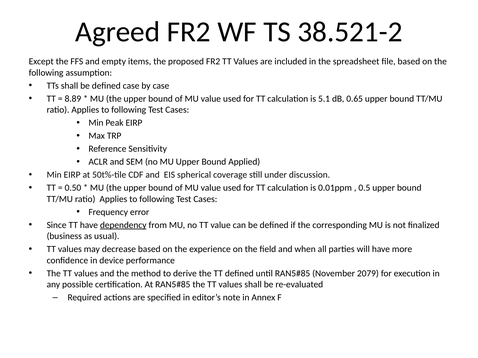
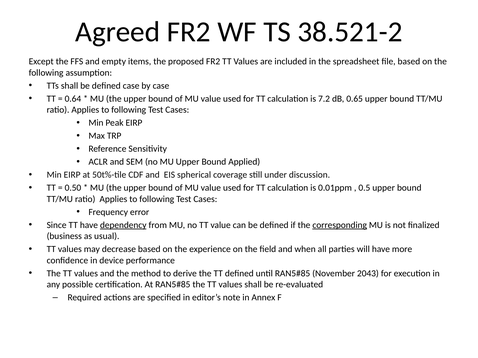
8.89: 8.89 -> 0.64 (73, 99)
5.1: 5.1 -> 7.2 (324, 99)
corresponding underline: none -> present (340, 225)
2079: 2079 -> 2043 (368, 274)
